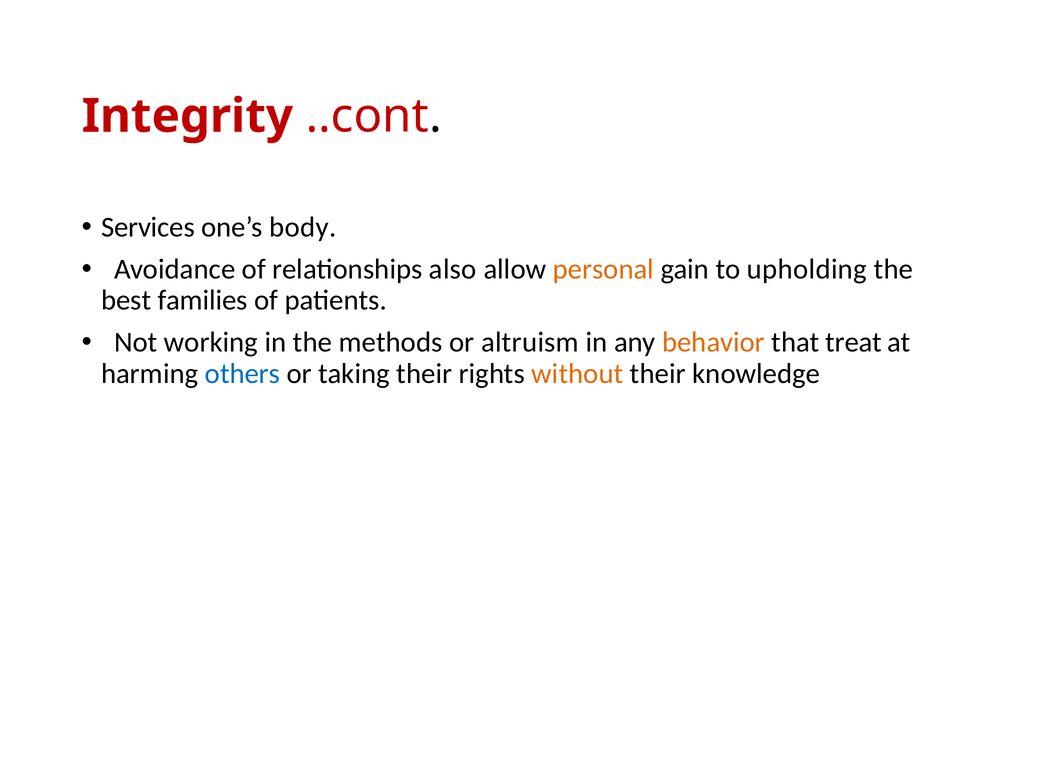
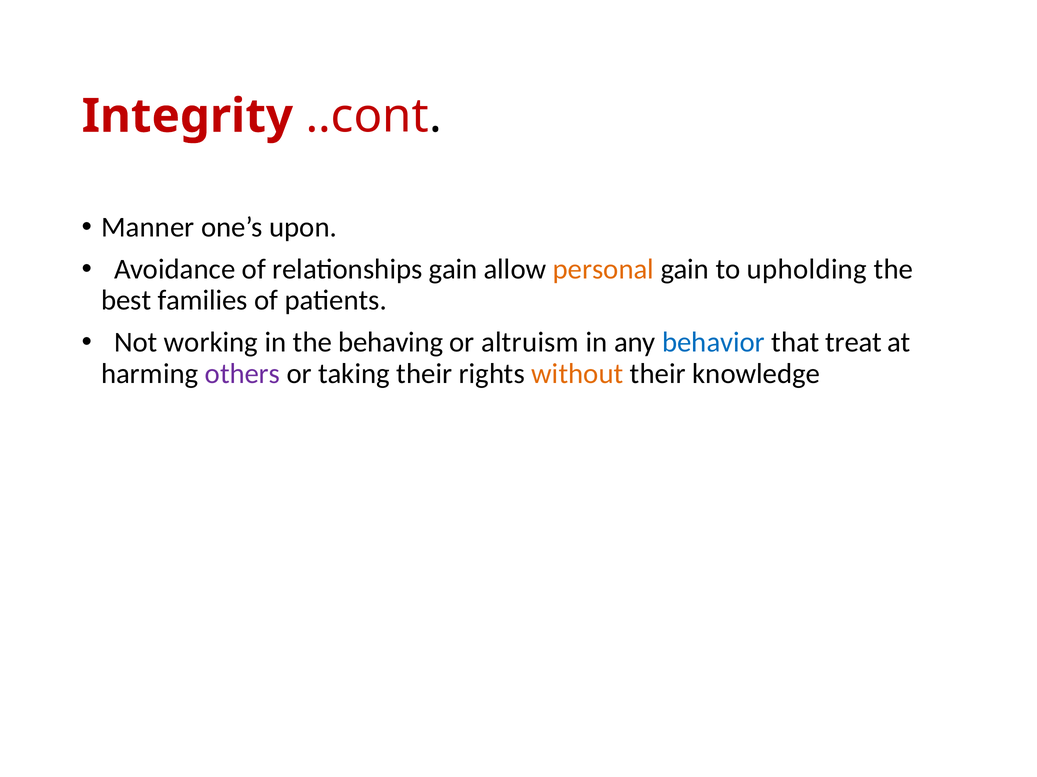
Services: Services -> Manner (148, 228)
body: body -> upon (303, 228)
relationships also: also -> gain (453, 270)
methods: methods -> behaving (391, 343)
behavior colour: orange -> blue (714, 343)
others colour: blue -> purple (243, 374)
